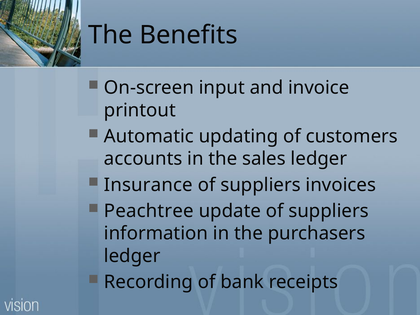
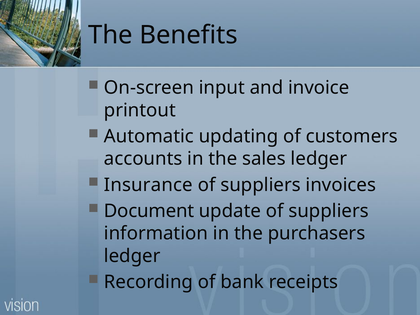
Peachtree: Peachtree -> Document (149, 211)
